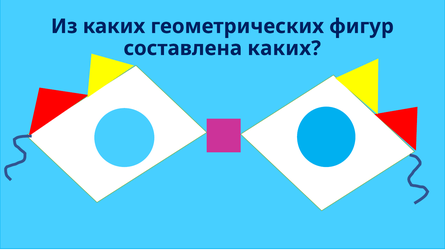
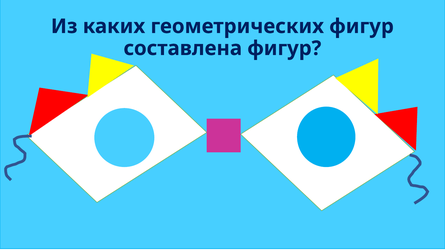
составлена каких: каких -> фигур (284, 48)
